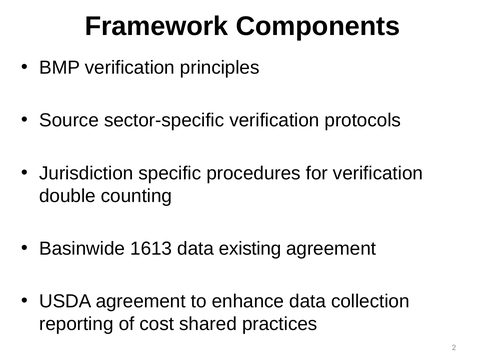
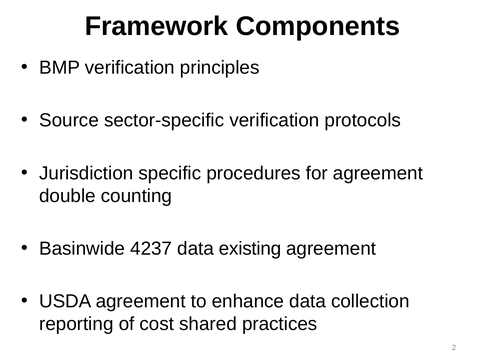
for verification: verification -> agreement (378, 173)
1613: 1613 -> 4237 (151, 248)
